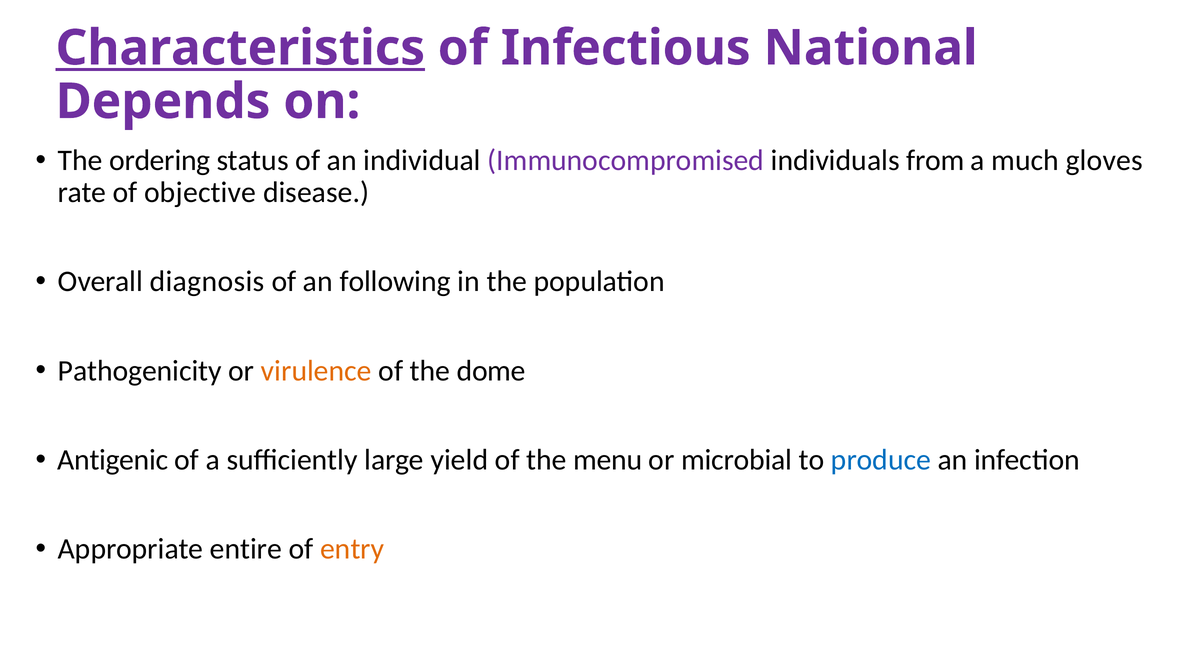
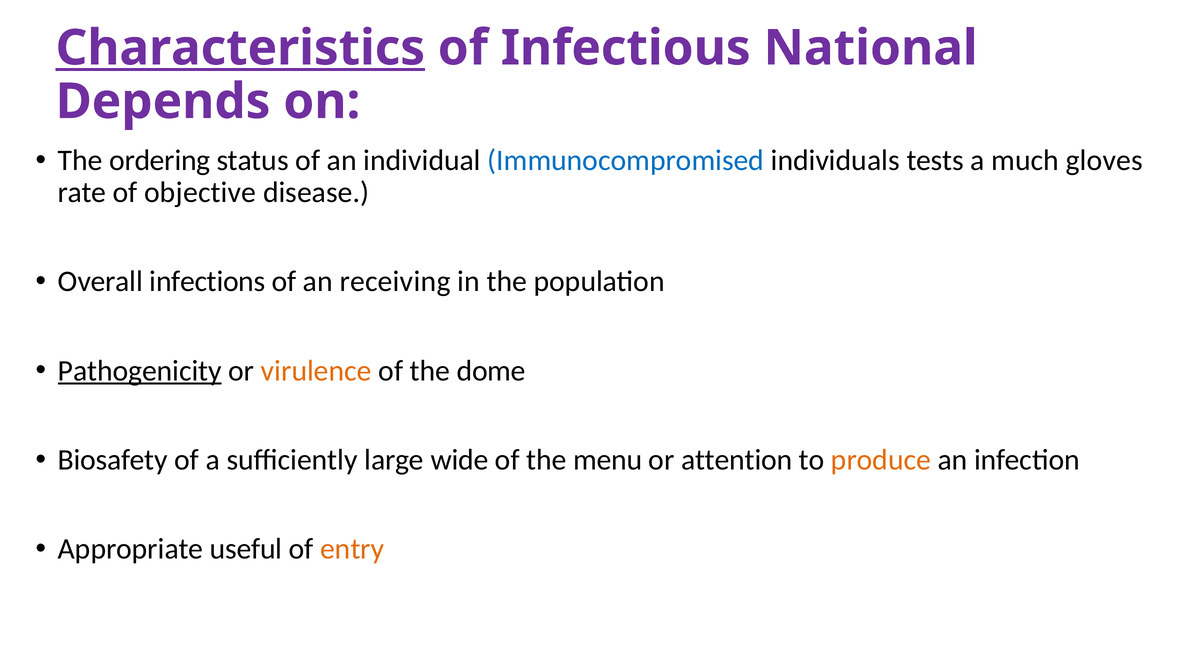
Immunocompromised colour: purple -> blue (626, 160)
from: from -> tests (935, 160)
diagnosis: diagnosis -> infections (207, 281)
following: following -> receiving (395, 281)
Pathogenicity underline: none -> present (140, 370)
Antigenic: Antigenic -> Biosafety (113, 459)
yield: yield -> wide (460, 459)
microbial: microbial -> attention (737, 459)
produce colour: blue -> orange (881, 459)
entire: entire -> useful (246, 549)
